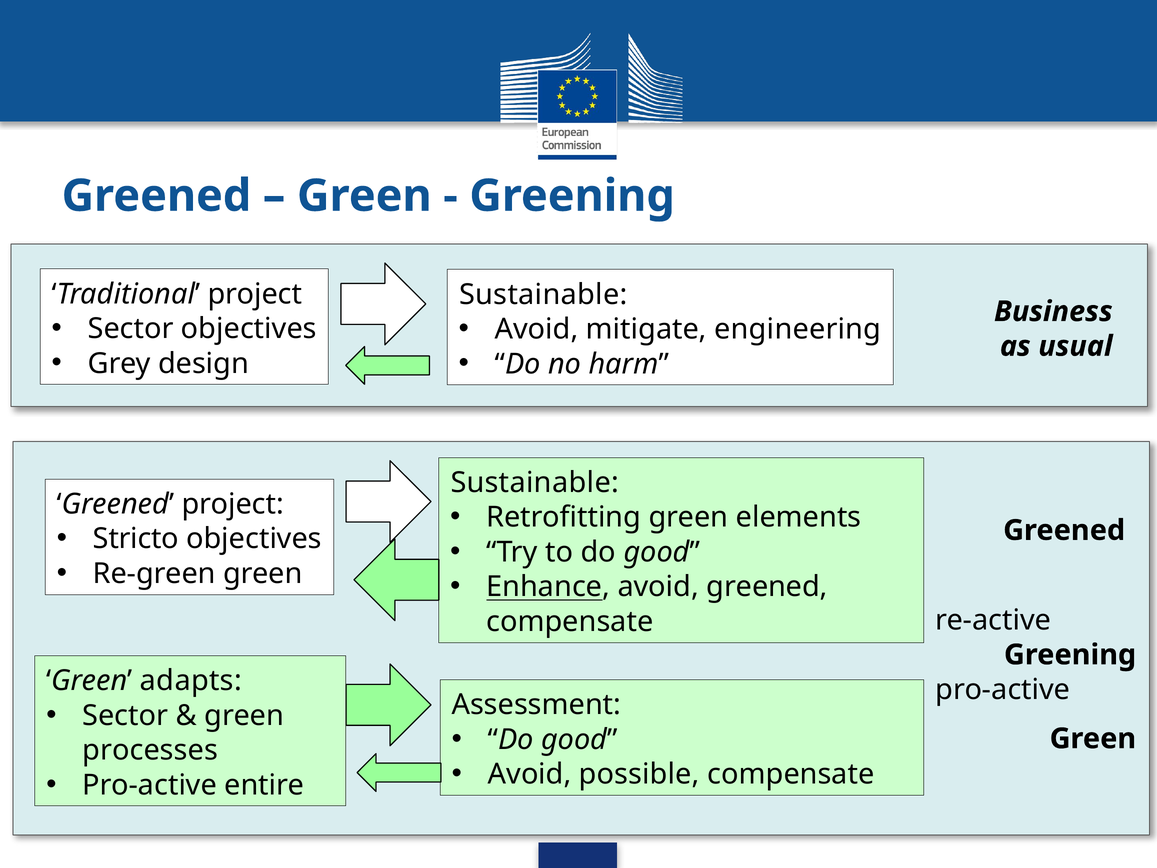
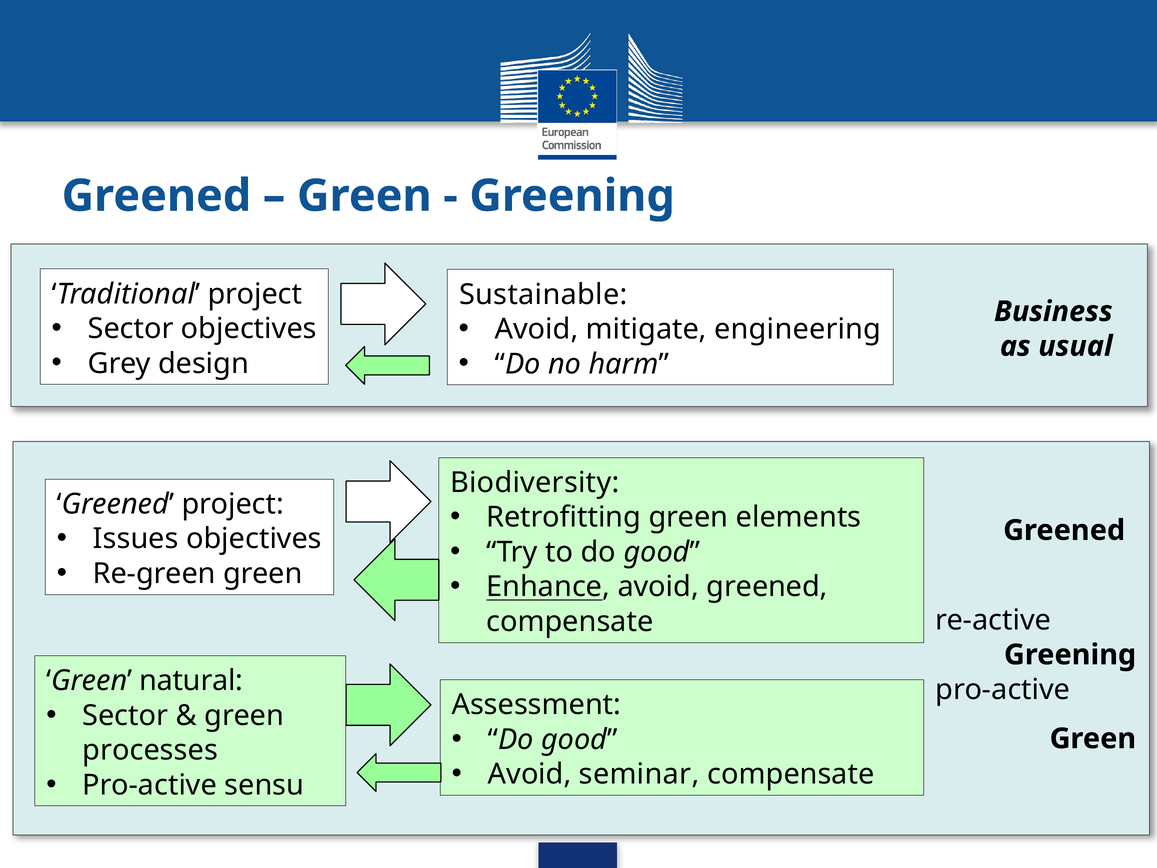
Sustainable: Sustainable -> Biodiversity (535, 483)
Stricto: Stricto -> Issues (136, 539)
adapts: adapts -> natural (191, 681)
possible: possible -> seminar (639, 774)
entire: entire -> sensu (264, 785)
